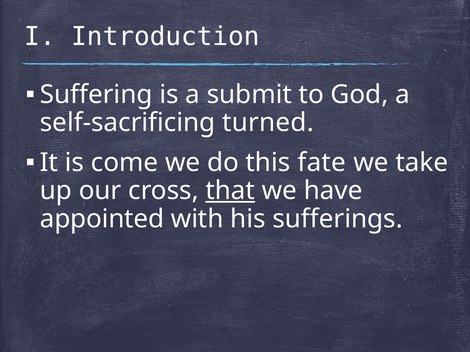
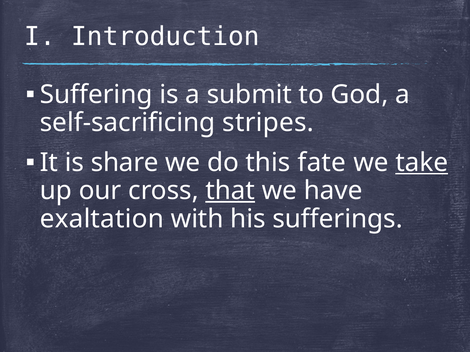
turned: turned -> stripes (268, 123)
come: come -> share (125, 163)
take underline: none -> present (422, 163)
appointed: appointed -> exaltation (102, 219)
